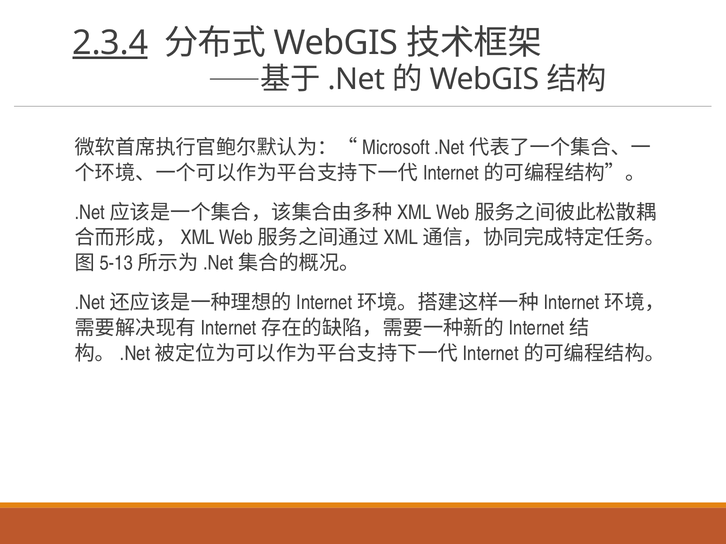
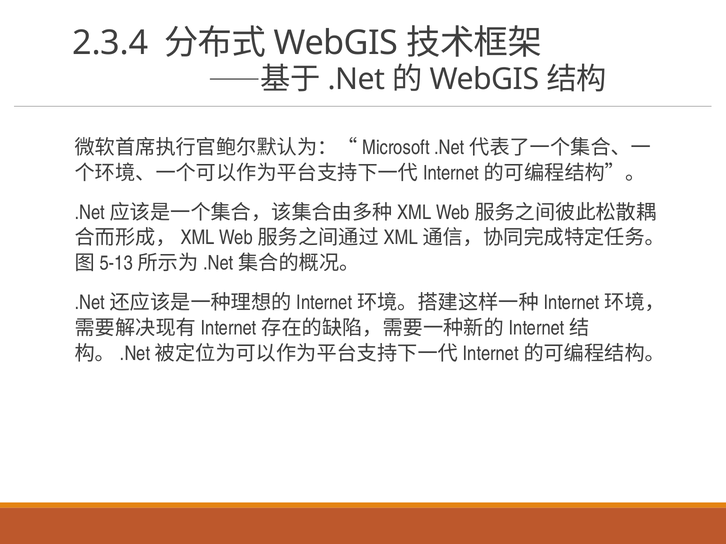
2.3.4 underline: present -> none (110, 43)
